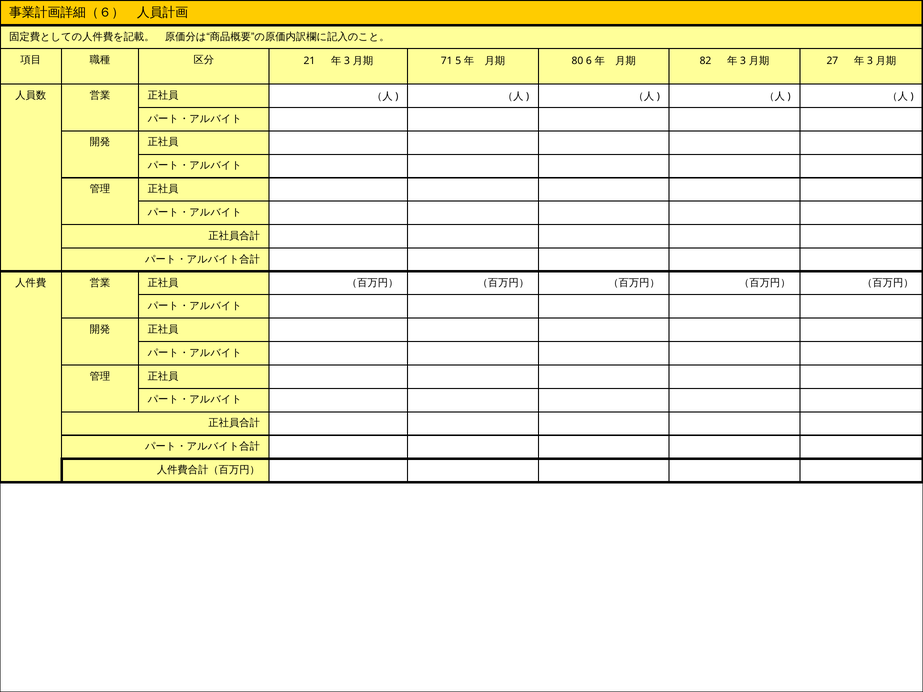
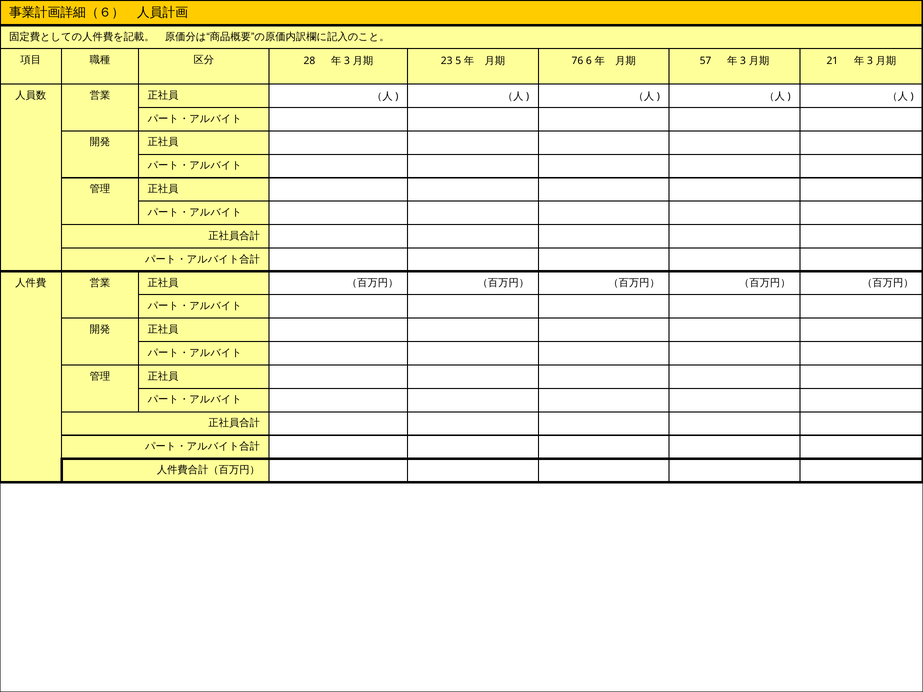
21: 21 -> 28 (309, 61)
71: 71 -> 23 (447, 61)
80: 80 -> 76 (577, 61)
82: 82 -> 57 (705, 61)
27: 27 -> 21 (832, 61)
